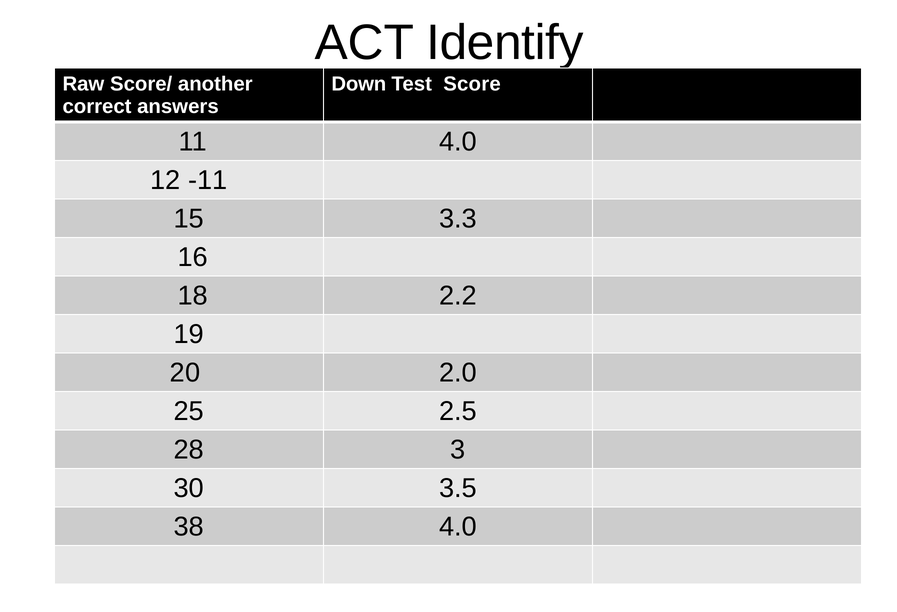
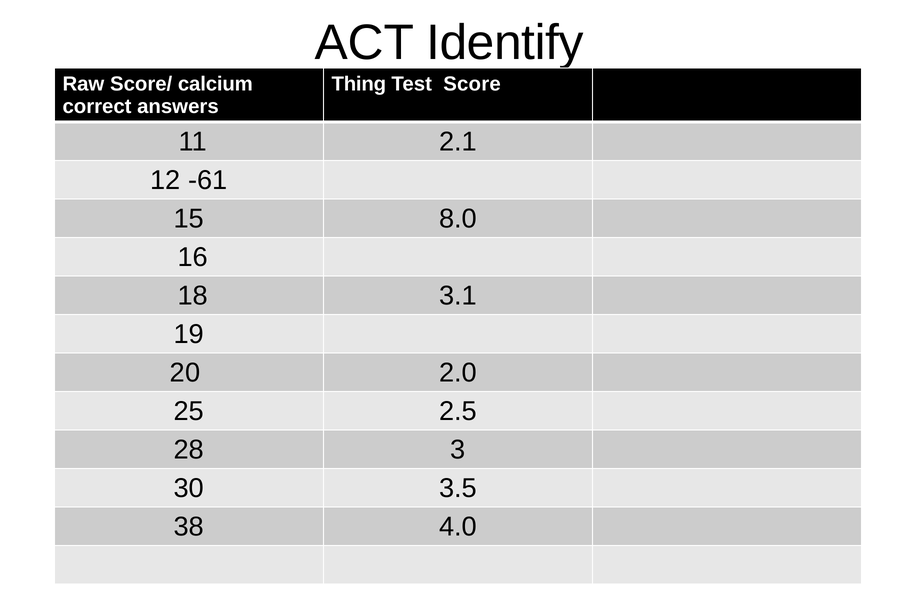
another: another -> calcium (215, 84)
Down: Down -> Thing (359, 84)
11 4.0: 4.0 -> 2.1 (458, 142)
-11: -11 -> -61 (208, 180)
3.3: 3.3 -> 8.0 (458, 218)
2.2: 2.2 -> 3.1 (458, 295)
